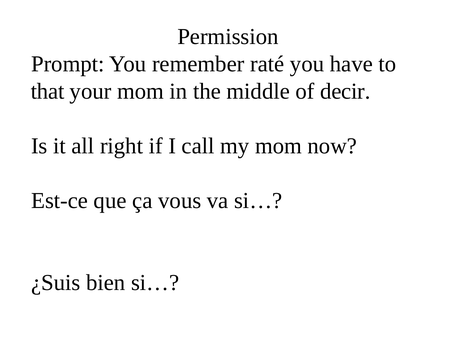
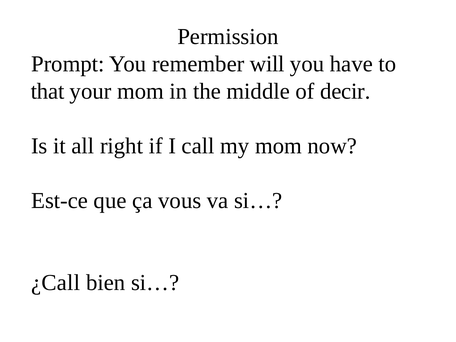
raté: raté -> will (267, 64)
¿Suis: ¿Suis -> ¿Call (56, 283)
